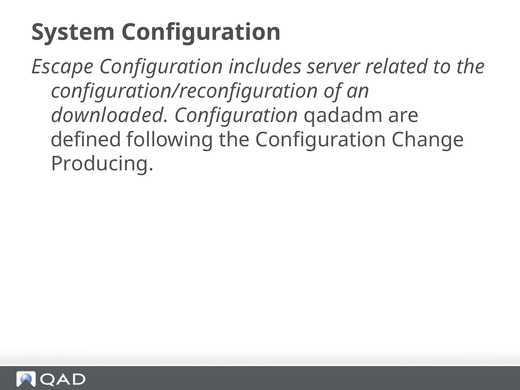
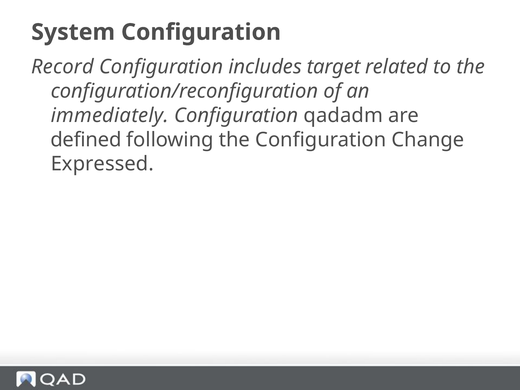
Escape: Escape -> Record (63, 67)
server: server -> target (334, 67)
downloaded: downloaded -> immediately (110, 115)
Producing: Producing -> Expressed (102, 164)
